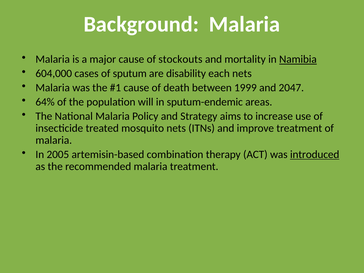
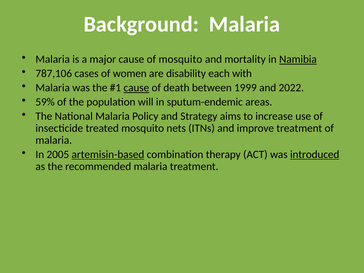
of stockouts: stockouts -> mosquito (180, 59)
604,000: 604,000 -> 787,106 (54, 74)
sputum: sputum -> women (130, 74)
each nets: nets -> with (242, 74)
cause underline: none -> present (136, 88)
2047: 2047 -> 2022 (291, 88)
64%: 64% -> 59% (45, 102)
artemisin-based underline: none -> present (108, 154)
